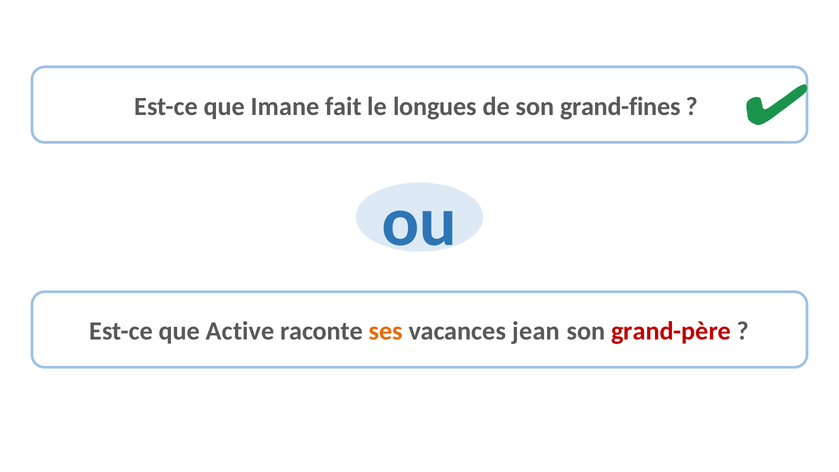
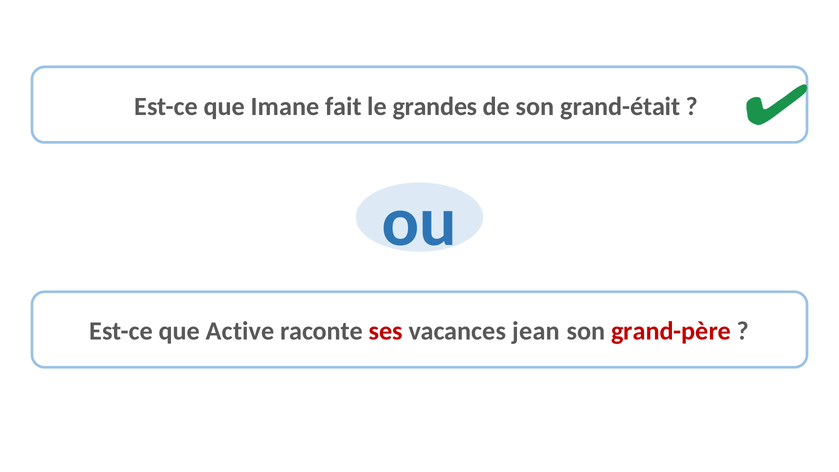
longues: longues -> grandes (435, 106)
grand-fines: grand-fines -> grand-était (620, 106)
ses colour: orange -> red (386, 331)
